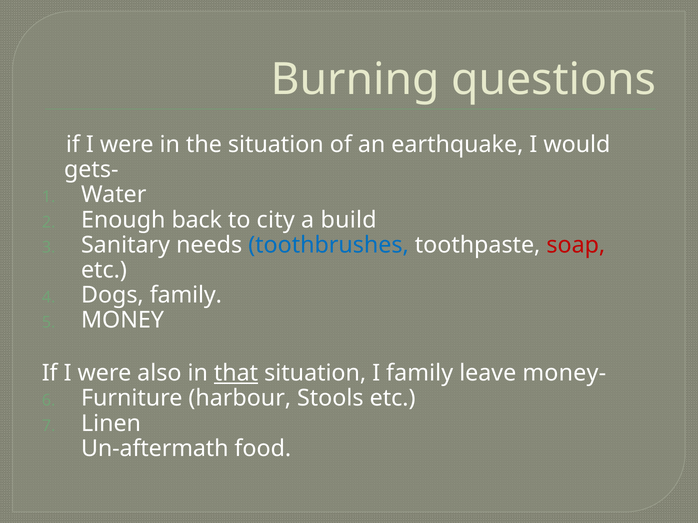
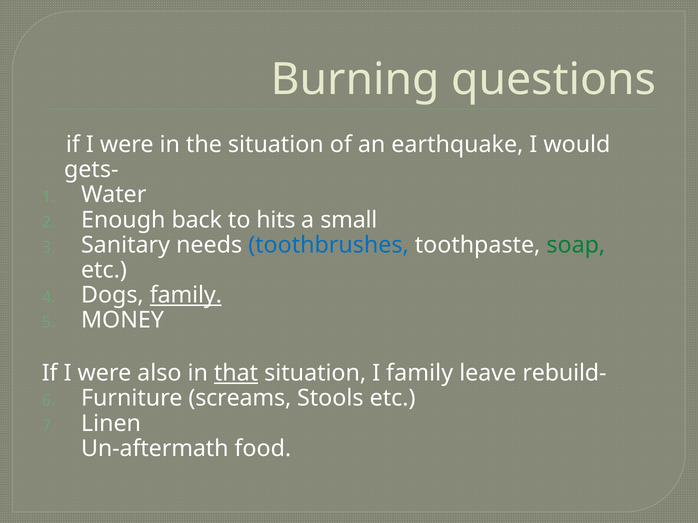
city: city -> hits (276, 220)
build: build -> small (349, 220)
soap colour: red -> green (576, 245)
family underline: none -> present (186, 295)
money-: money- -> rebuild- (564, 374)
harbour: harbour -> screams (240, 399)
